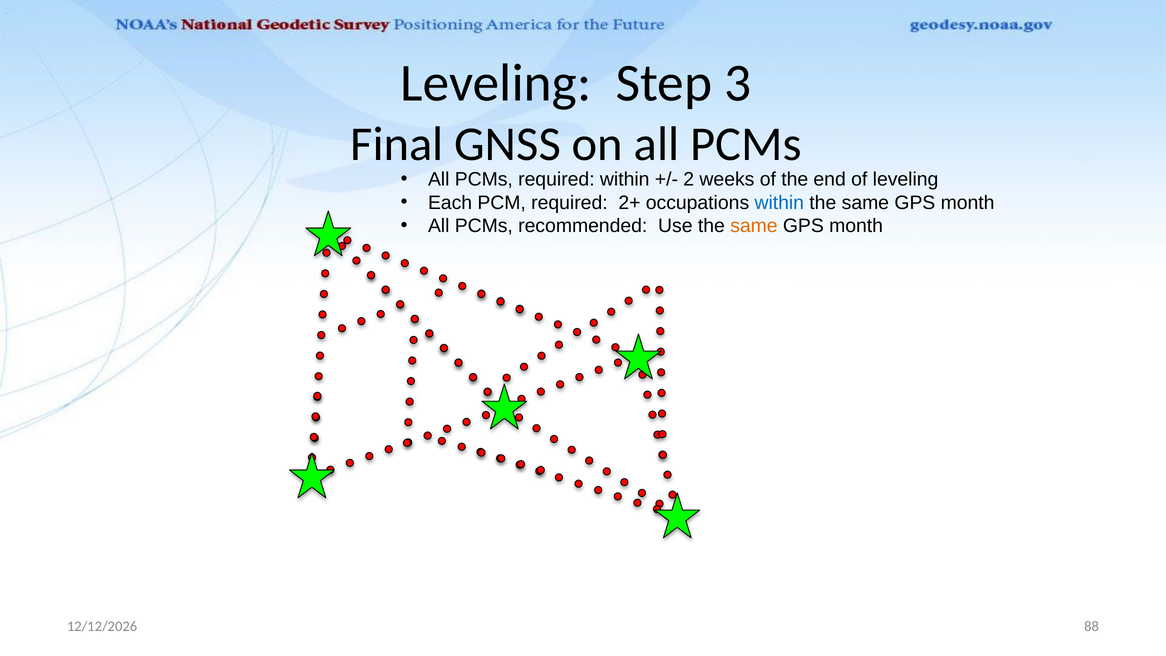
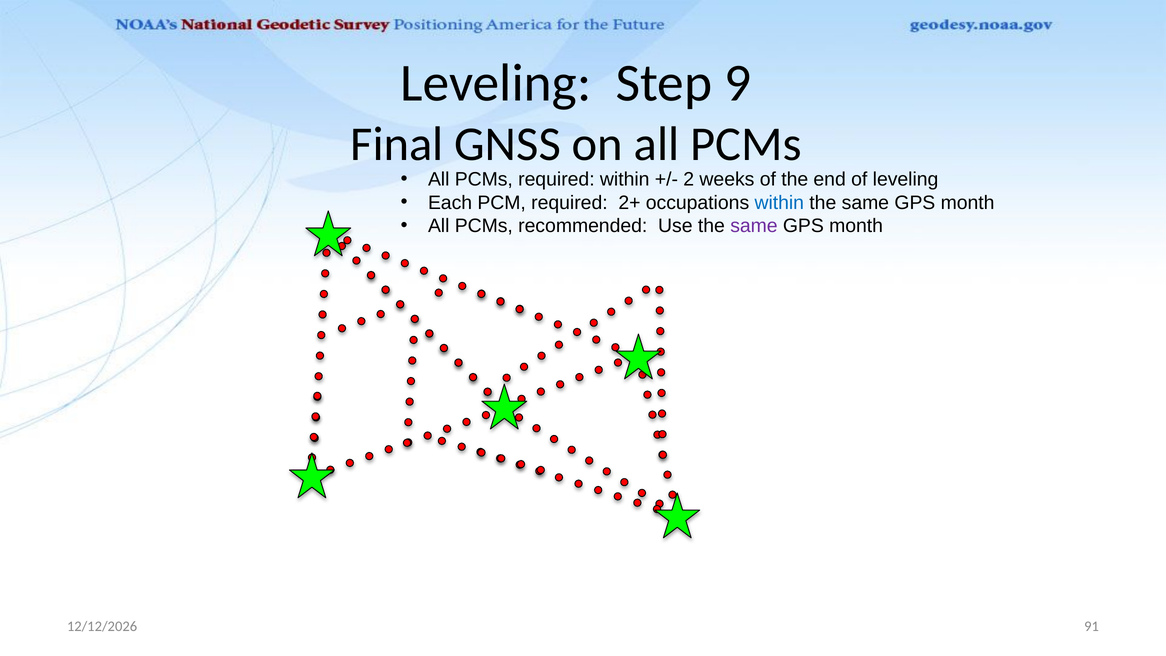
3: 3 -> 9 (738, 83)
same colour: orange -> purple (754, 226)
88: 88 -> 91 (1092, 626)
